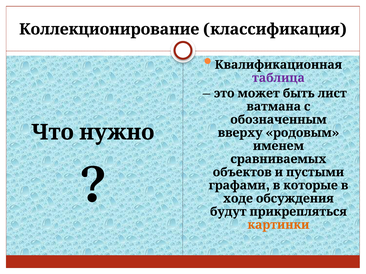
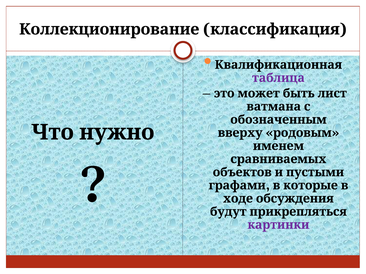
картинки colour: orange -> purple (278, 225)
